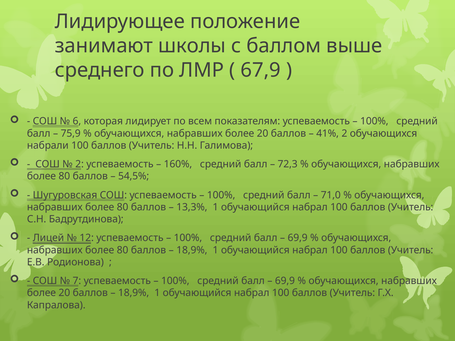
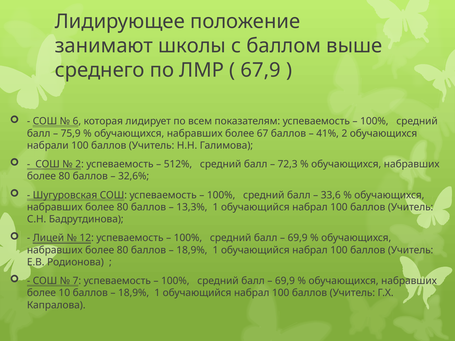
20: 20 -> 67 (263, 134)
160%: 160% -> 512% (178, 164)
54,5%: 54,5% -> 32,6% (134, 176)
71,0: 71,0 -> 33,6 (331, 195)
20: 20 -> 10 (64, 293)
